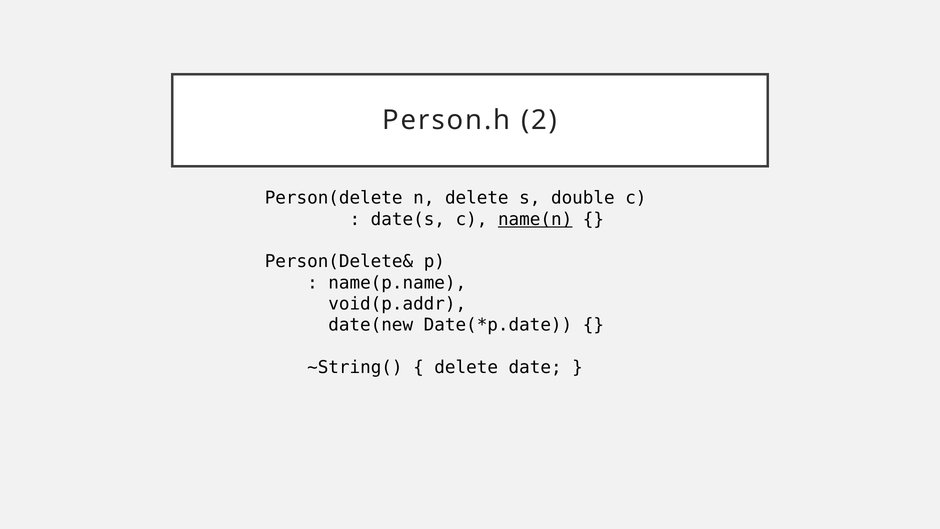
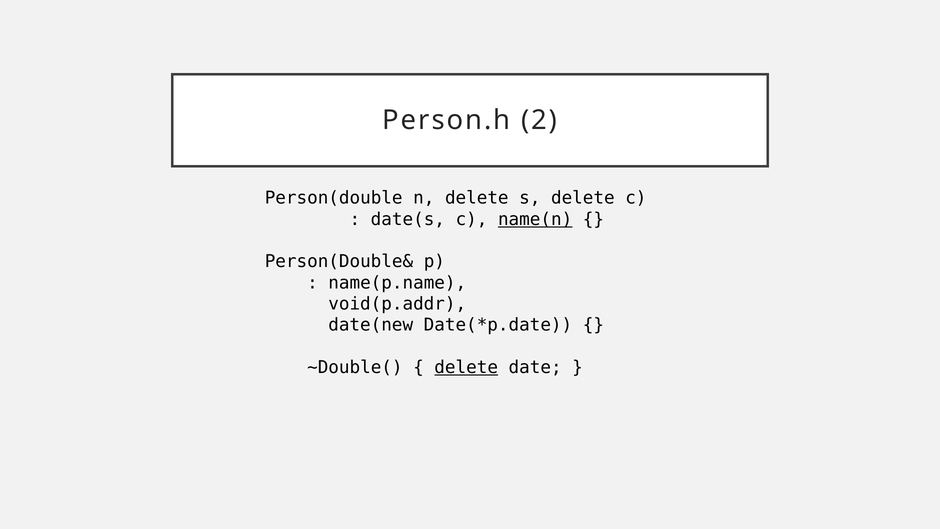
Person(delete: Person(delete -> Person(double (334, 198)
s double: double -> delete (583, 198)
Person(Delete&: Person(Delete& -> Person(Double& (339, 261)
~String(: ~String( -> ~Double( (355, 367)
delete underline: none -> present (466, 367)
